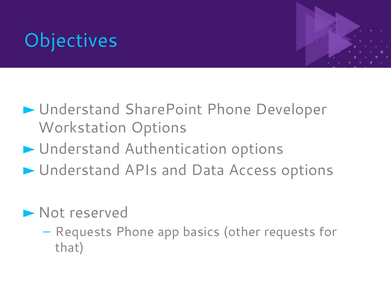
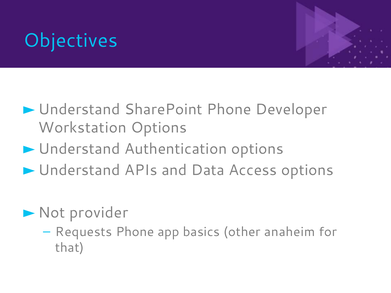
reserved: reserved -> provider (99, 213)
other requests: requests -> anaheim (290, 232)
